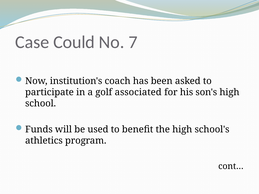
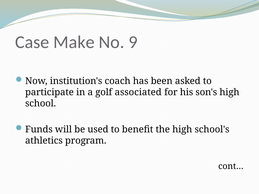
Could: Could -> Make (74, 42)
7: 7 -> 9 (133, 42)
